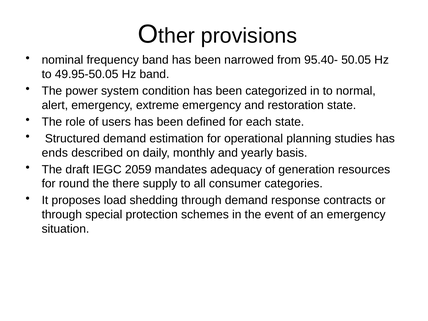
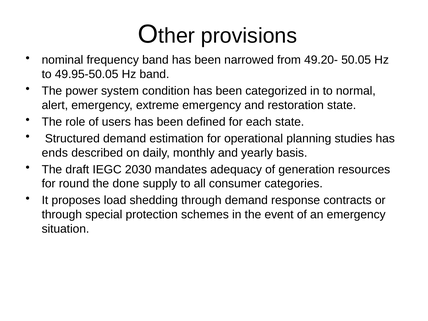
95.40-: 95.40- -> 49.20- (321, 60)
2059: 2059 -> 2030 (138, 169)
there: there -> done (126, 184)
